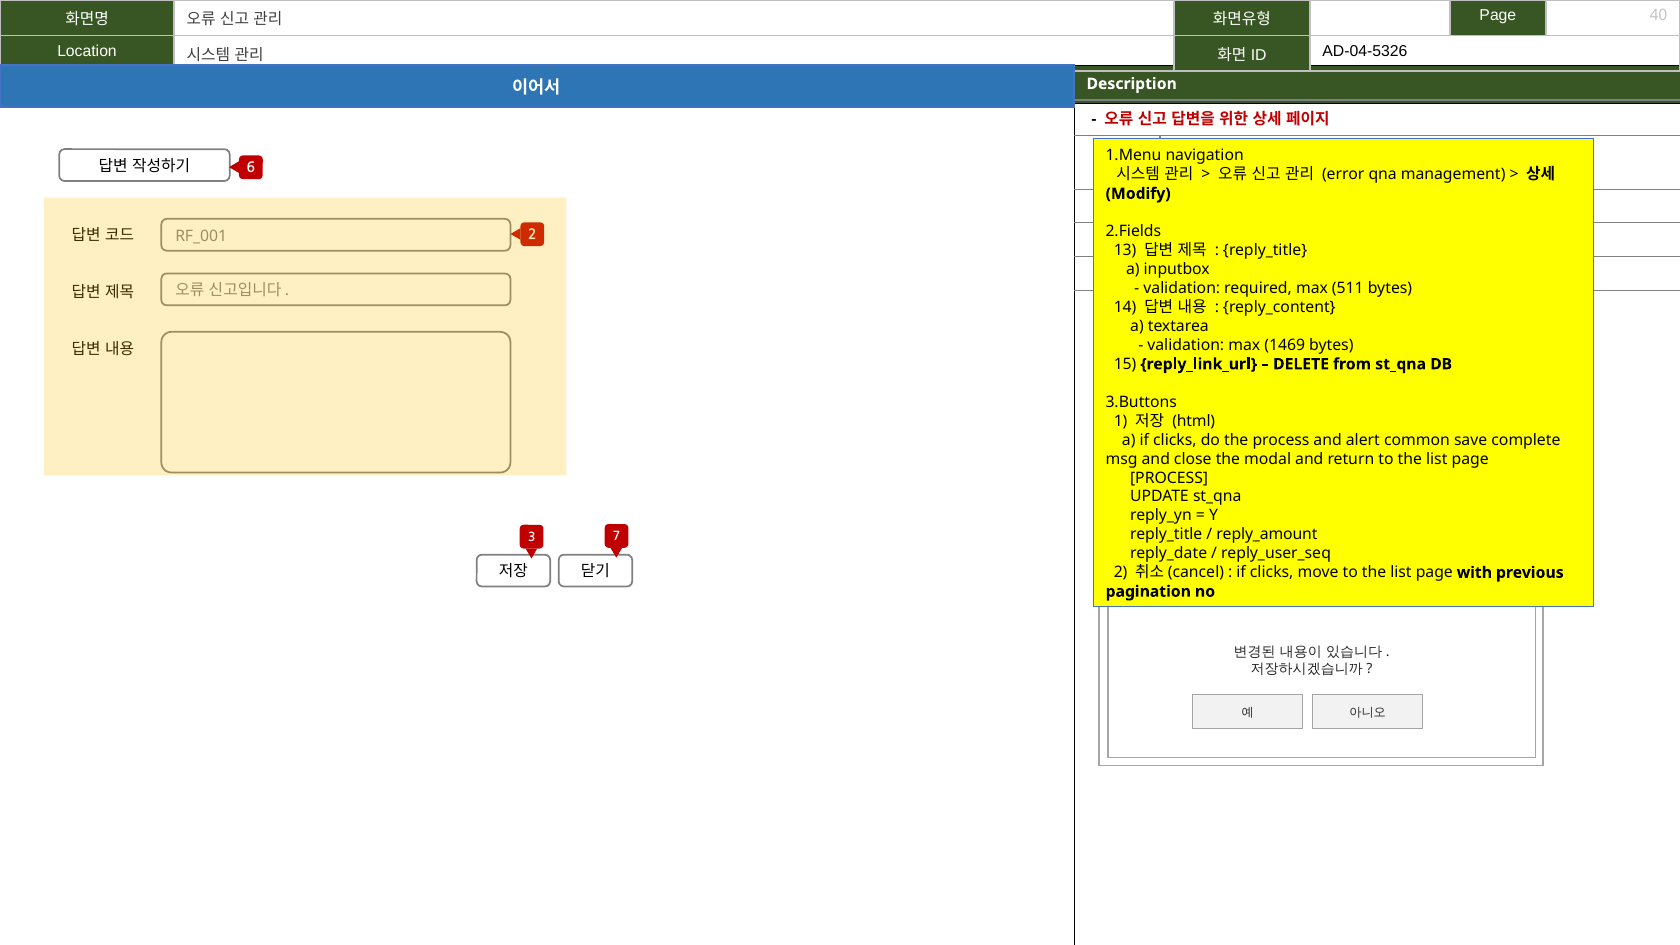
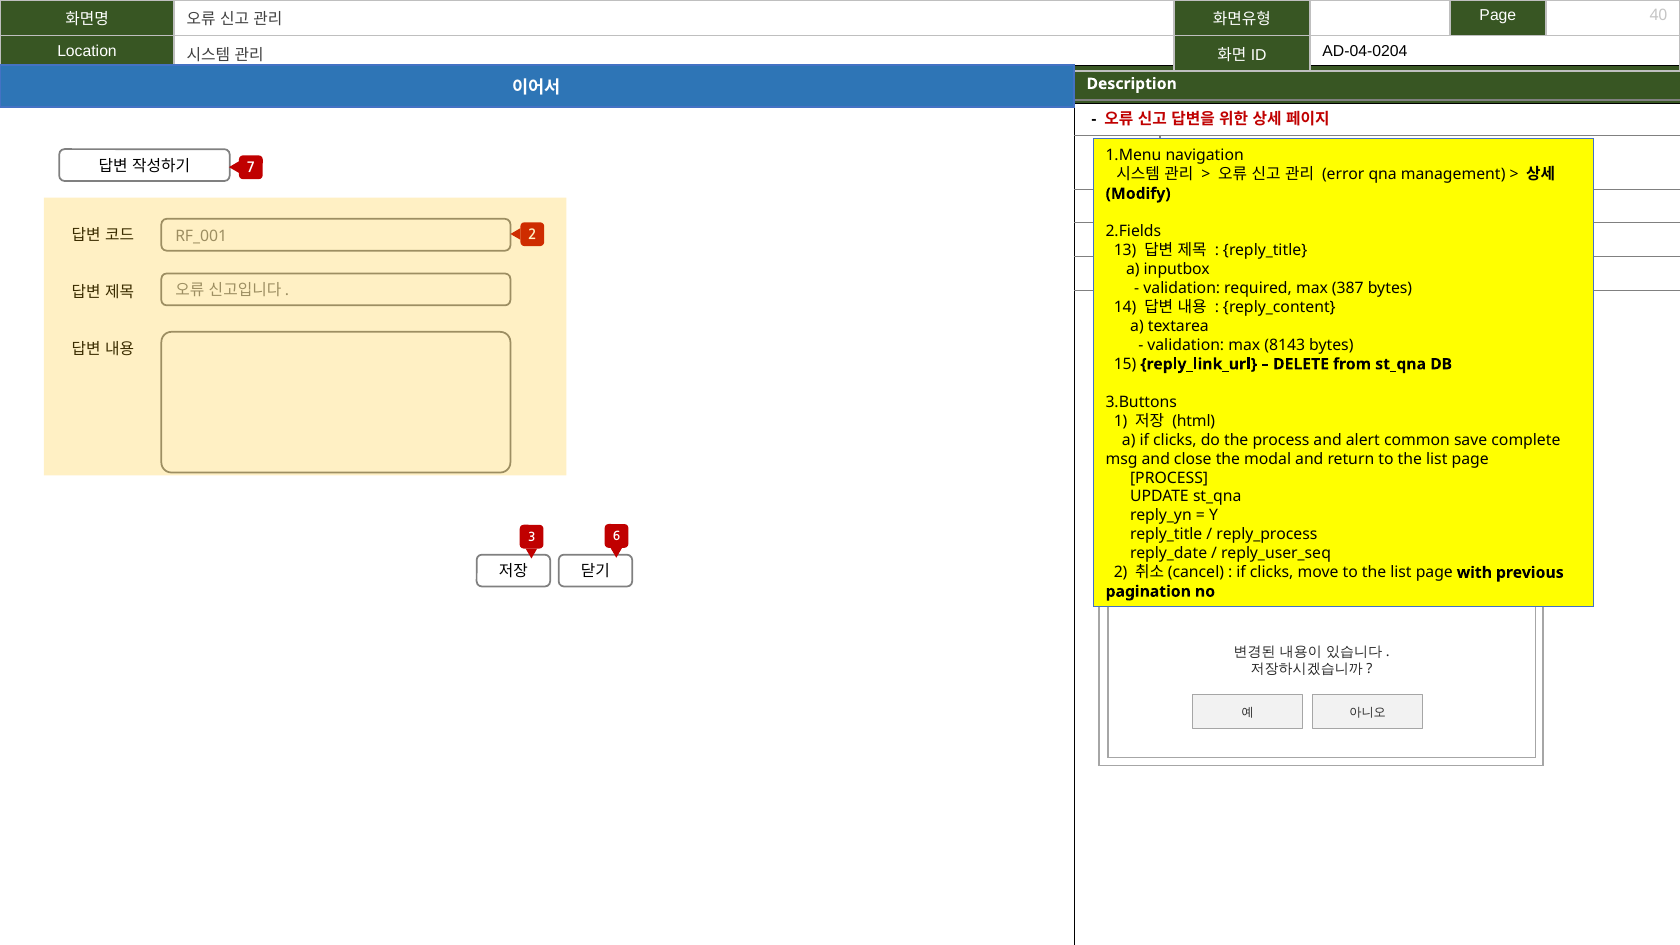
AD-04-5326: AD-04-5326 -> AD-04-0204 (1365, 51)
6: 6 -> 7 (251, 168)
511: 511 -> 387 (1348, 288)
1469: 1469 -> 8143 (1285, 345)
reply_amount: reply_amount -> reply_process (1267, 535)
7: 7 -> 6 (617, 537)
